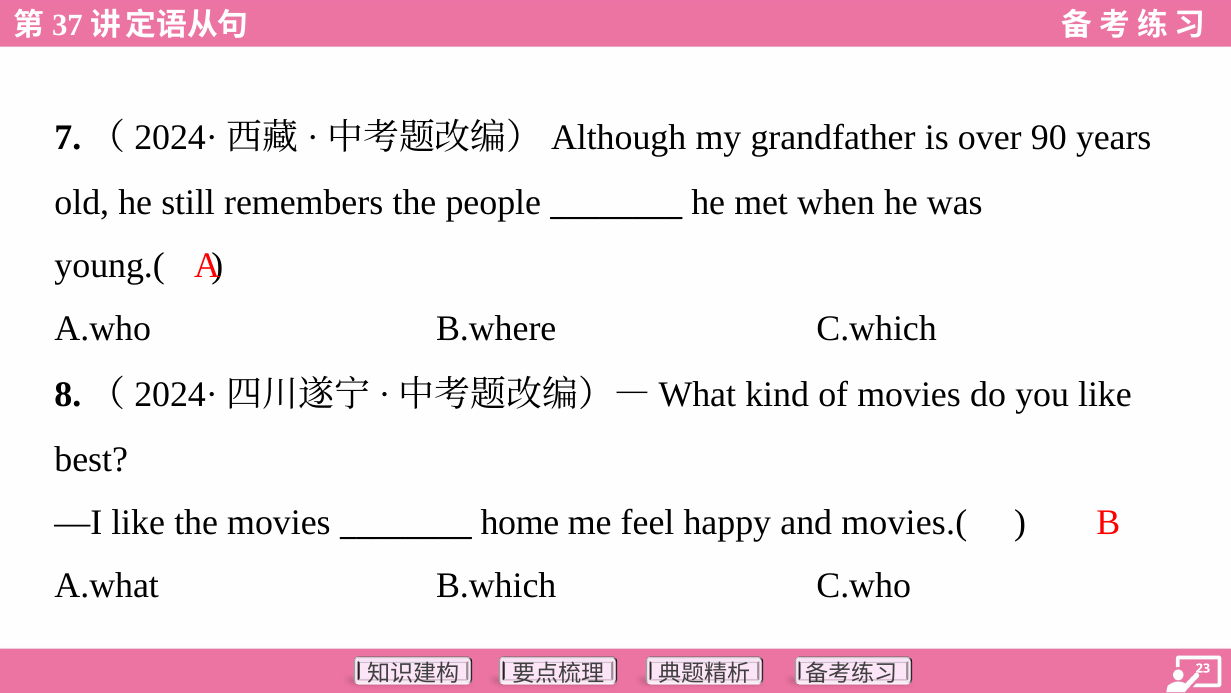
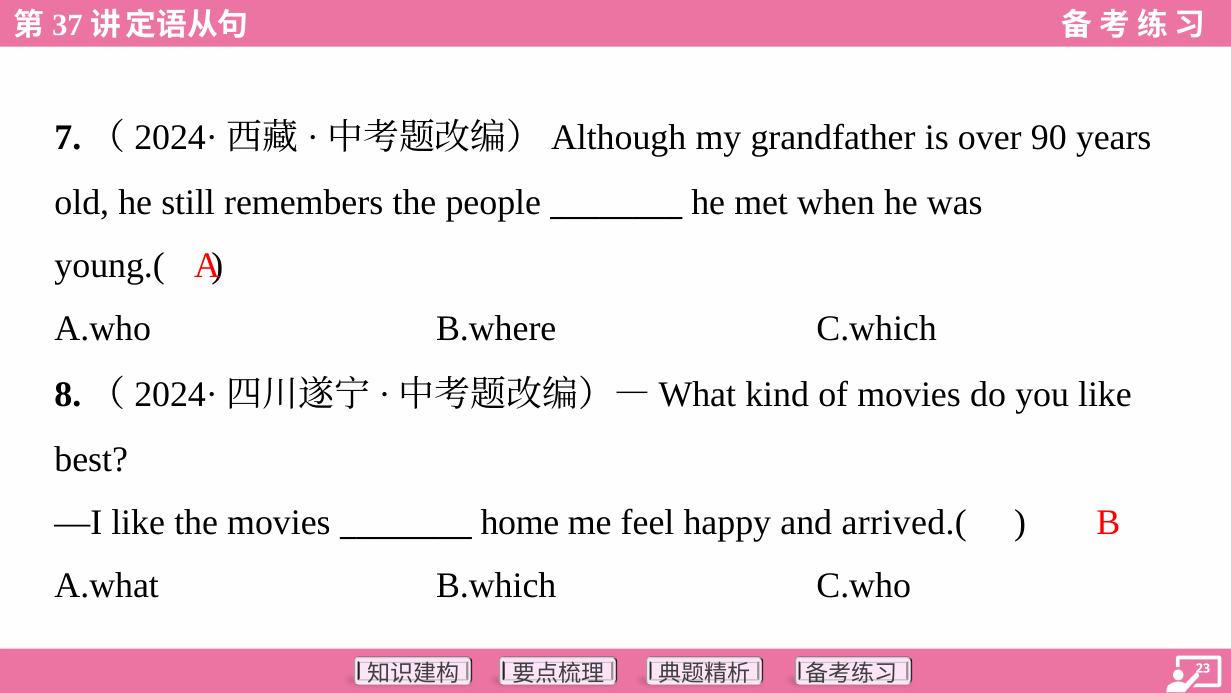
movies.(: movies.( -> arrived.( (904, 522)
